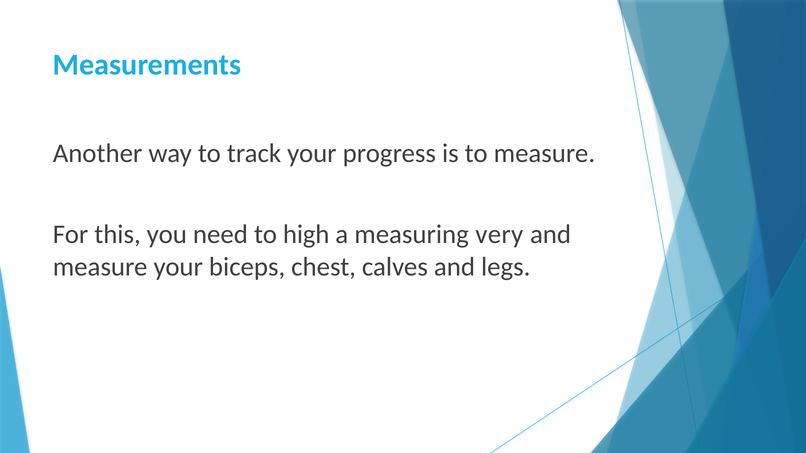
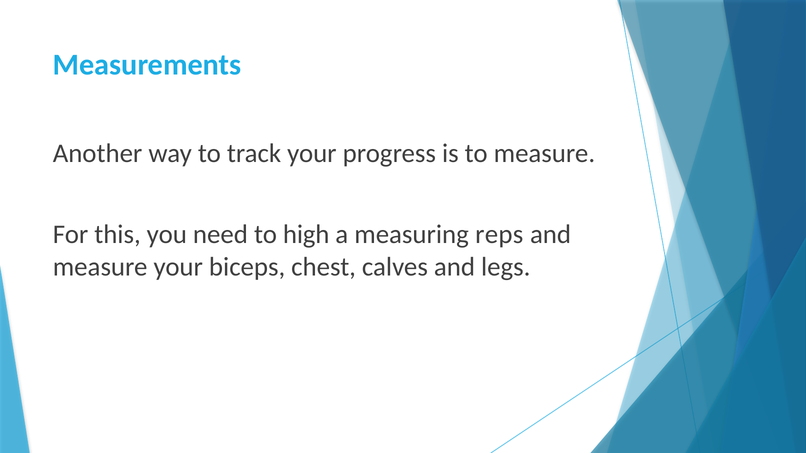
very: very -> reps (499, 235)
